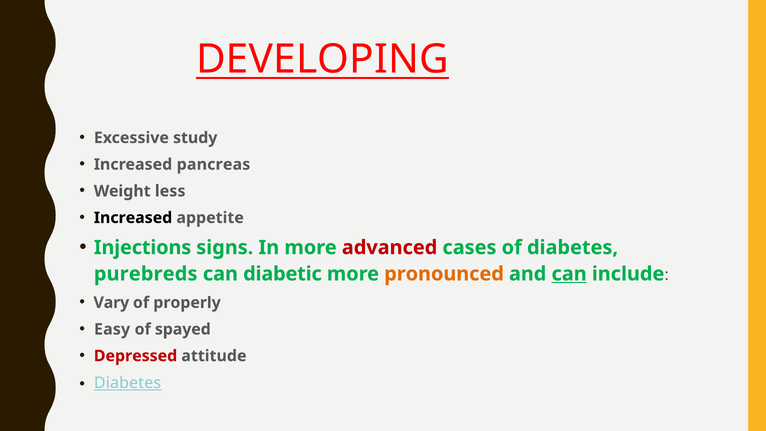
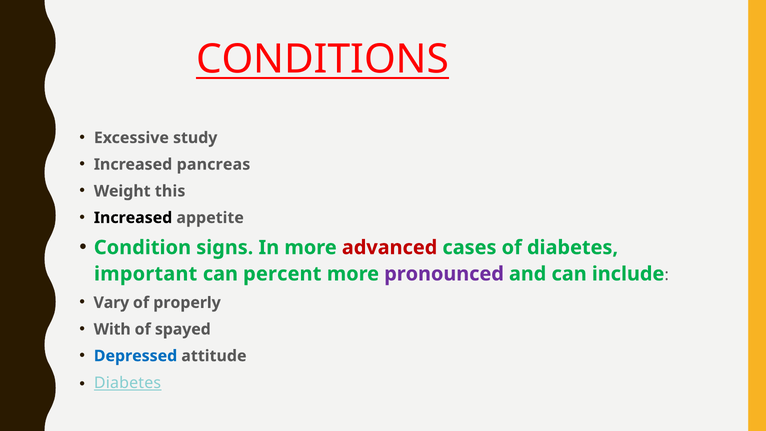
DEVELOPING: DEVELOPING -> CONDITIONS (323, 59)
less: less -> this (170, 191)
Injections: Injections -> Condition (142, 247)
purebreds: purebreds -> important (146, 274)
diabetic: diabetic -> percent (282, 274)
pronounced colour: orange -> purple (444, 274)
can underline: present -> none (569, 274)
Easy: Easy -> With (112, 329)
Depressed colour: red -> blue (136, 356)
